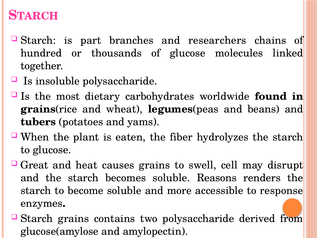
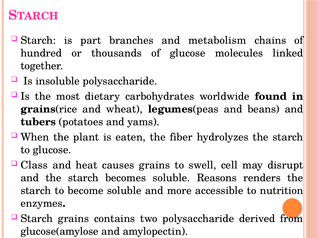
researchers: researchers -> metabolism (217, 40)
Great: Great -> Class (34, 165)
response: response -> nutrition (282, 190)
